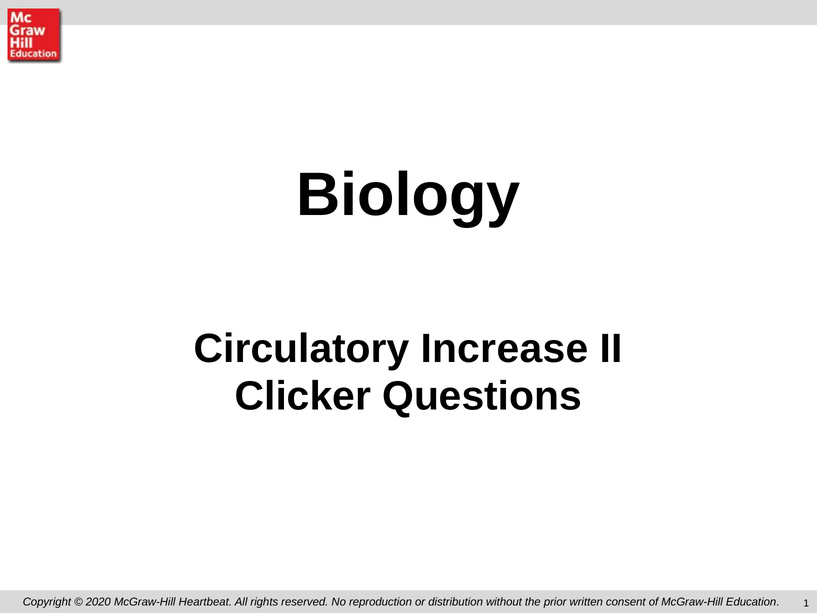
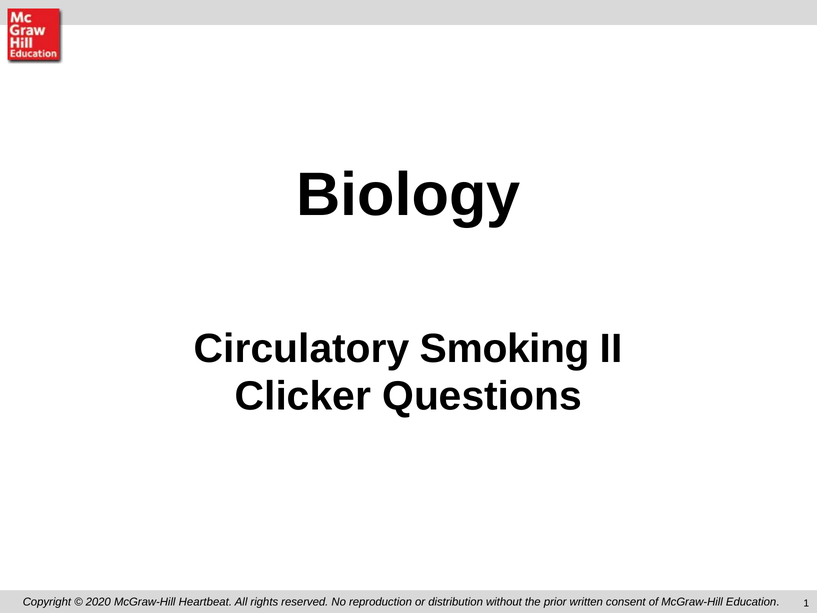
Increase: Increase -> Smoking (505, 349)
